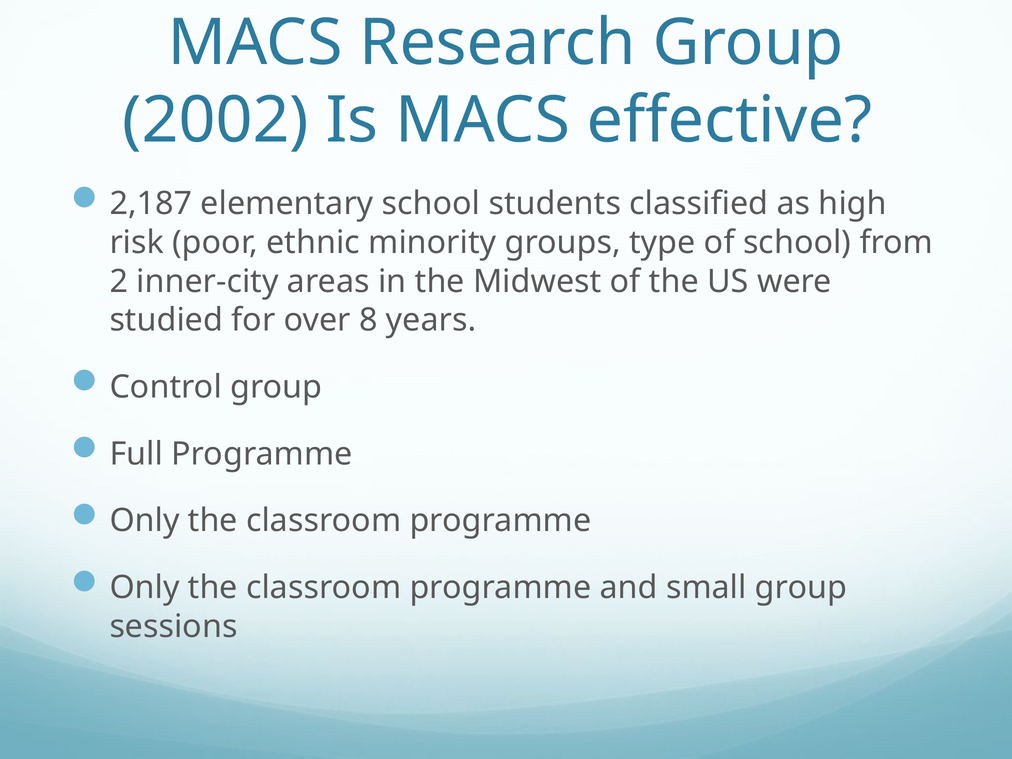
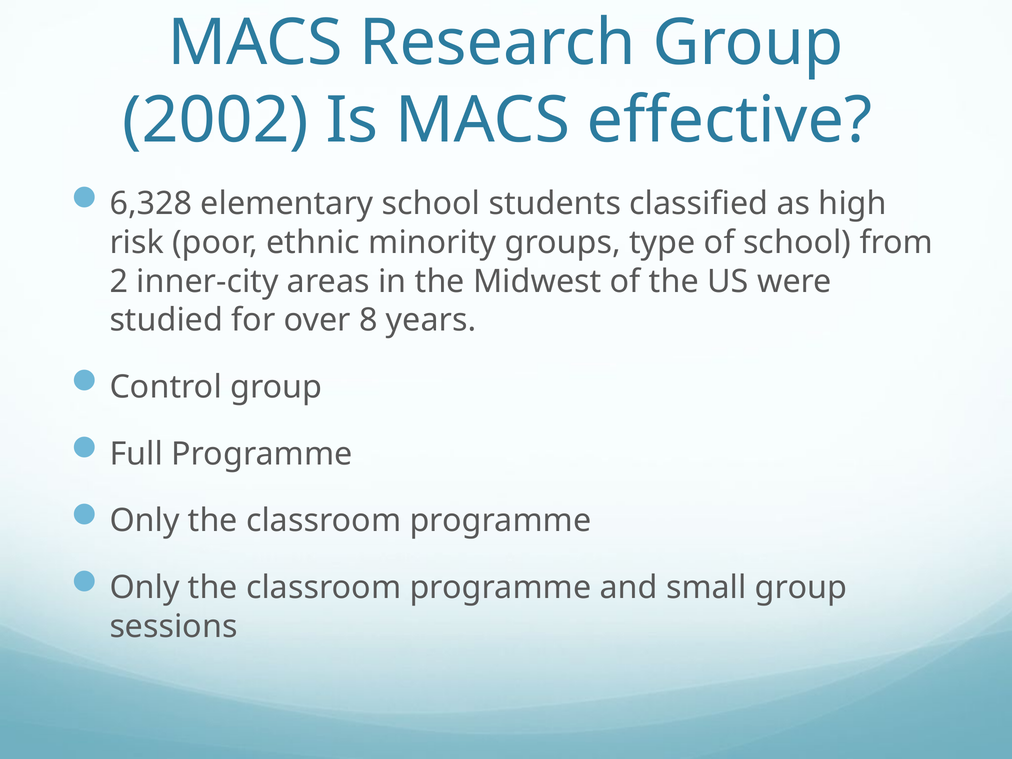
2,187: 2,187 -> 6,328 (151, 204)
